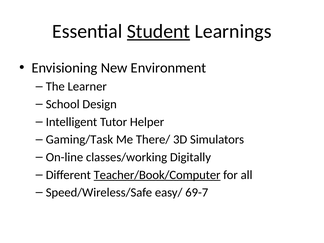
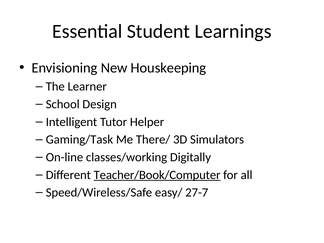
Student underline: present -> none (159, 31)
Environment: Environment -> Houskeeping (168, 68)
69-7: 69-7 -> 27-7 (197, 192)
